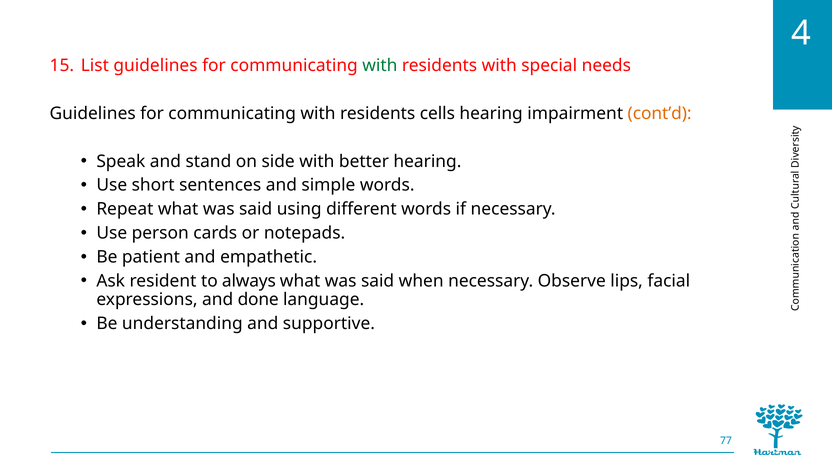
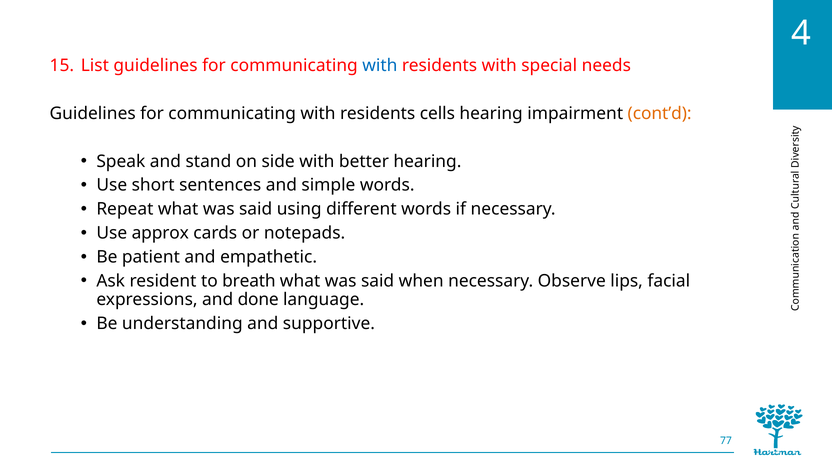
with colour: green -> blue (380, 66)
person: person -> approx (160, 233)
always: always -> breath (249, 281)
